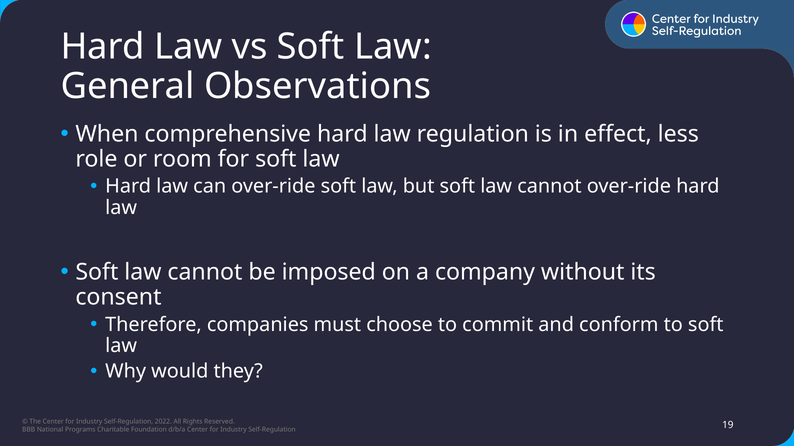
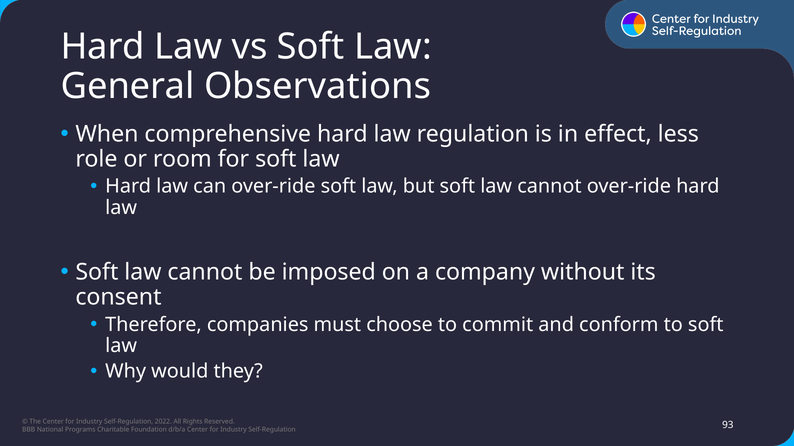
19: 19 -> 93 (728, 426)
